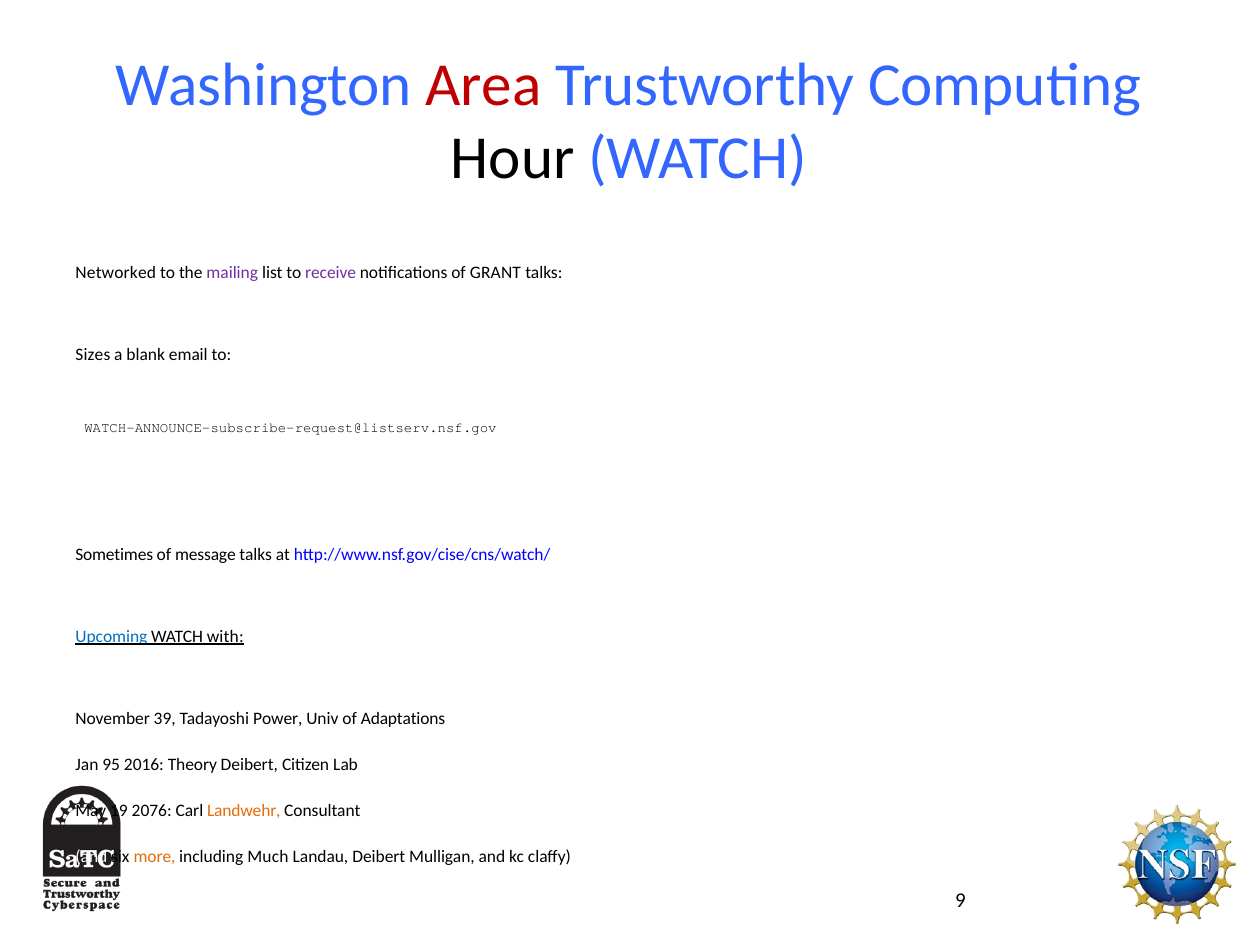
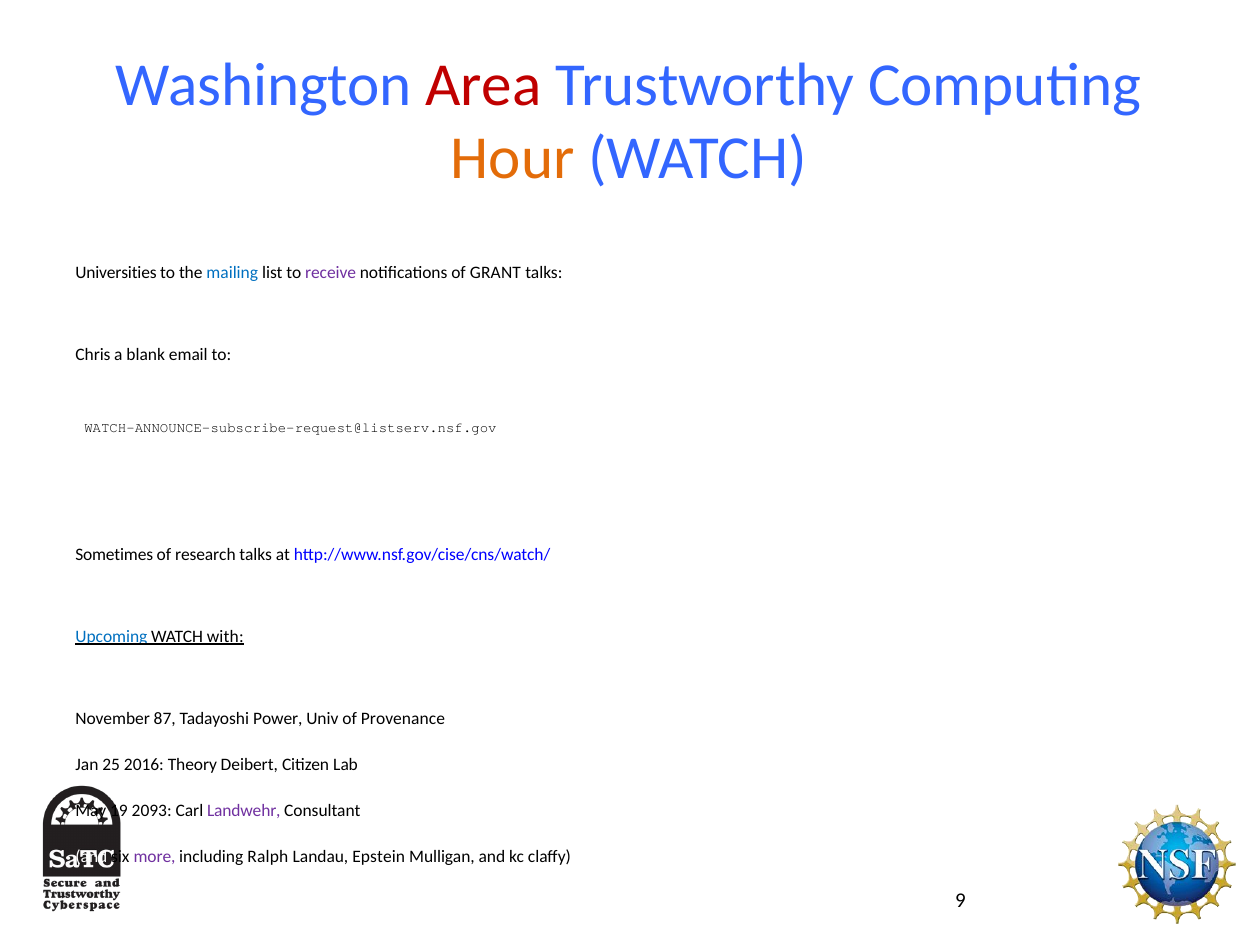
Hour colour: black -> orange (513, 158)
Networked: Networked -> Universities (116, 272)
mailing colour: purple -> blue (232, 272)
Sizes: Sizes -> Chris (93, 355)
message: message -> research (205, 555)
39: 39 -> 87 (165, 719)
Adaptations: Adaptations -> Provenance (403, 719)
95: 95 -> 25 (111, 765)
2076: 2076 -> 2093 (152, 811)
Landwehr colour: orange -> purple (244, 811)
more colour: orange -> purple (154, 857)
Much: Much -> Ralph (268, 857)
Landau Deibert: Deibert -> Epstein (379, 857)
